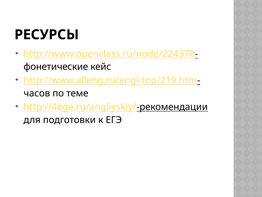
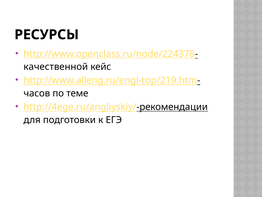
фонетические: фонетические -> качественной (56, 67)
